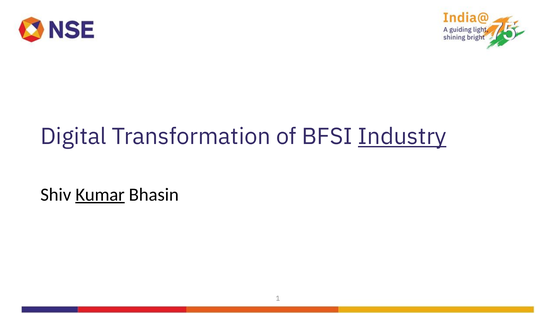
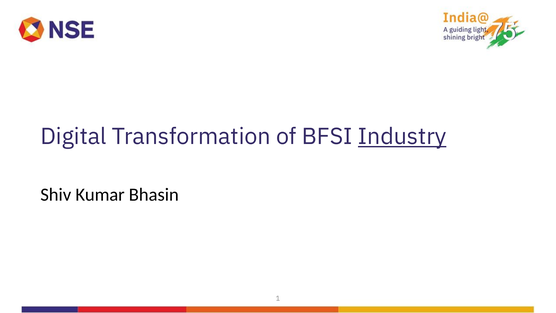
Kumar underline: present -> none (100, 195)
